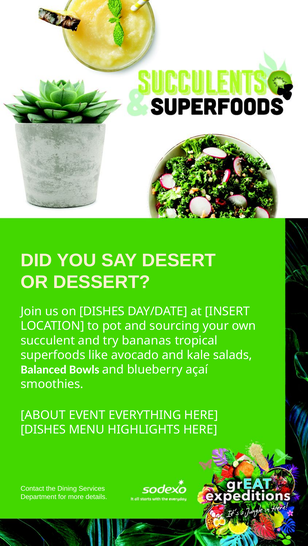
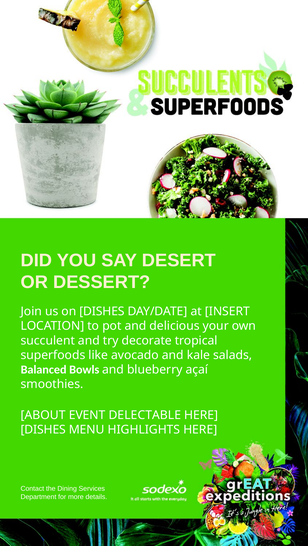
sourcing: sourcing -> delicious (175, 327)
bananas: bananas -> decorate (147, 341)
EVERYTHING: EVERYTHING -> DELECTABLE (145, 416)
